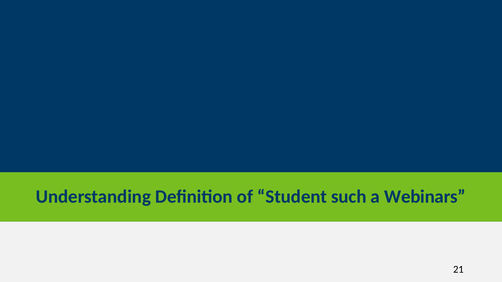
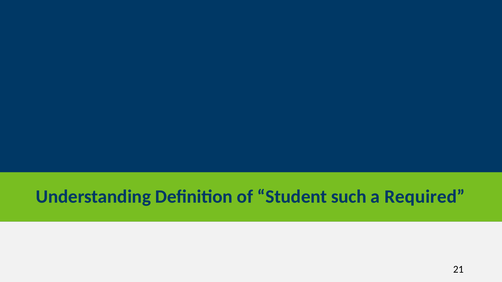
Webinars: Webinars -> Required (425, 197)
